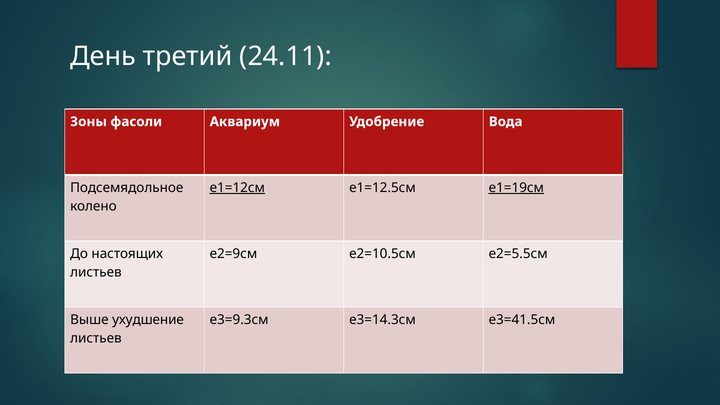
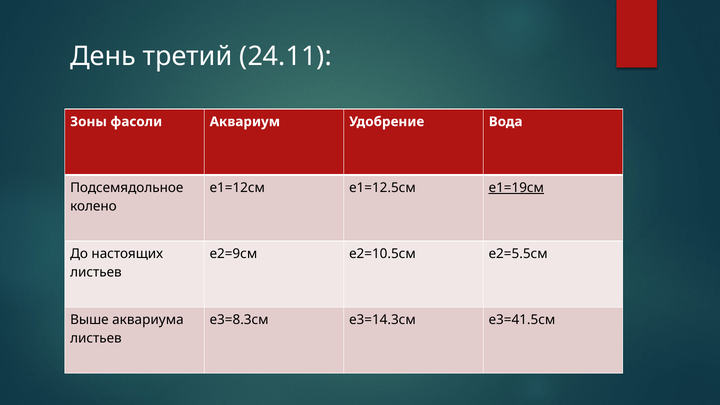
е1=12см underline: present -> none (237, 188)
ухудшение: ухудшение -> аквариума (148, 320)
е3=9.3см: е3=9.3см -> е3=8.3см (239, 320)
